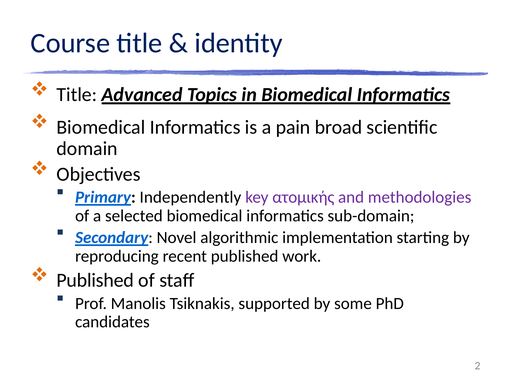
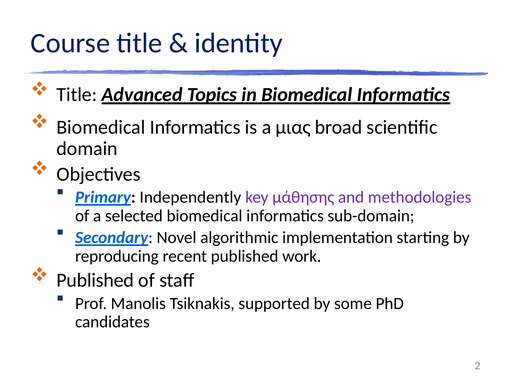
pain: pain -> μιας (293, 127)
ατομικής: ατομικής -> μάθησης (303, 197)
